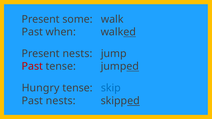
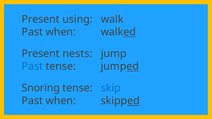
some: some -> using (77, 19)
Past colour: red -> blue (32, 66)
Hungry: Hungry -> Snoring (41, 88)
nests: nests -> when (61, 101)
